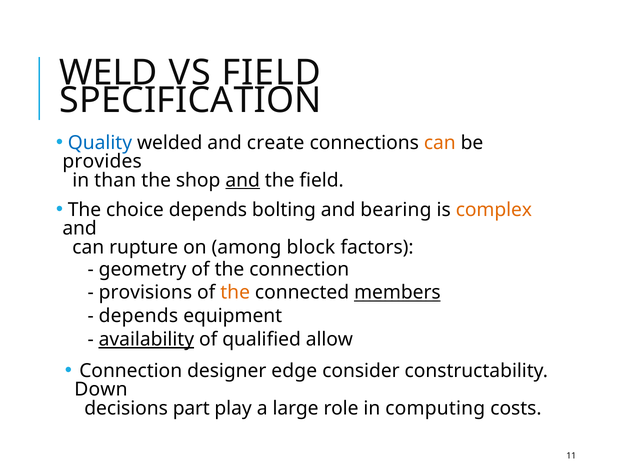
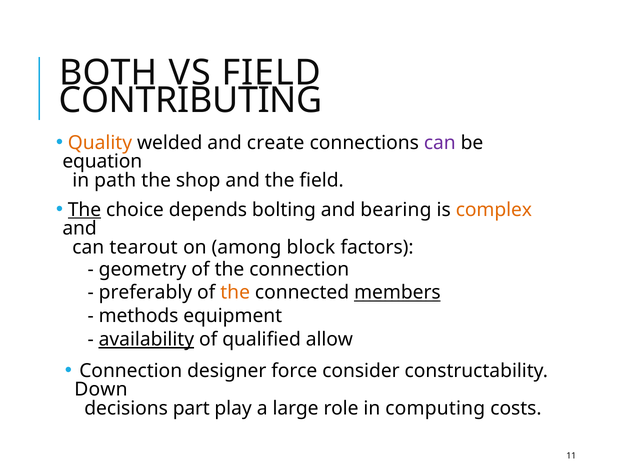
WELD: WELD -> BOTH (108, 73)
SPECIFICATION: SPECIFICATION -> CONTRIBUTING (191, 100)
Quality colour: blue -> orange (100, 143)
can colour: orange -> purple (440, 143)
provides: provides -> equation (102, 161)
than: than -> path (115, 180)
and underline: present -> none (243, 180)
The underline: none -> present (84, 210)
rupture: rupture -> tearout (144, 247)
provisions: provisions -> preferably (145, 292)
depends: depends -> methods (139, 316)
edge: edge -> force (294, 370)
